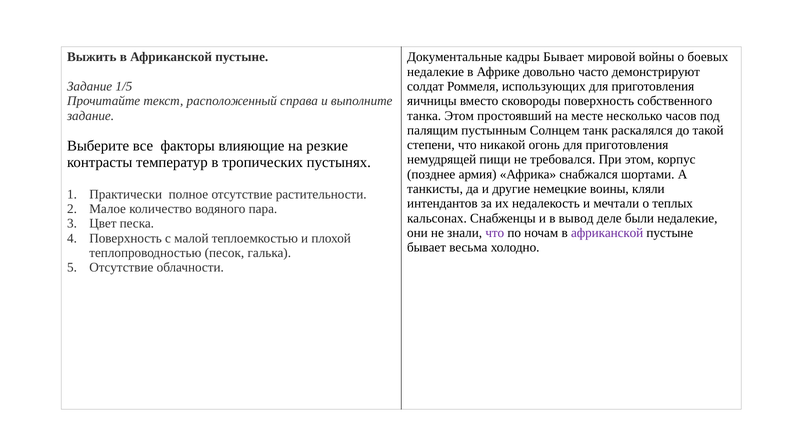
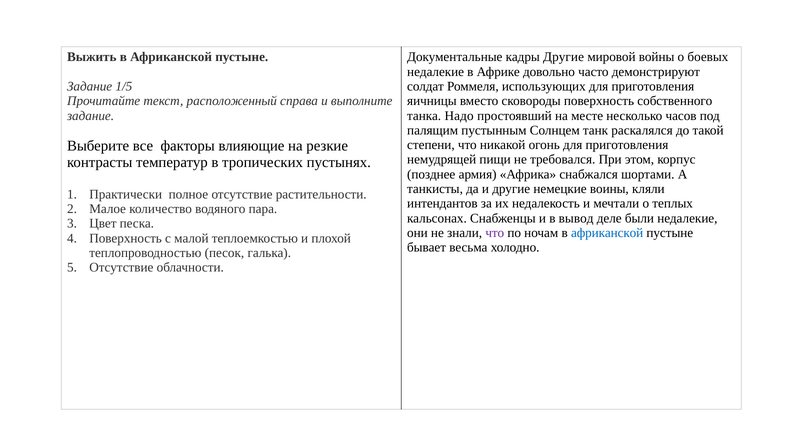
кадры Бывает: Бывает -> Другие (564, 57)
танка Этом: Этом -> Надо (459, 116)
африканской colour: purple -> blue (607, 233)
